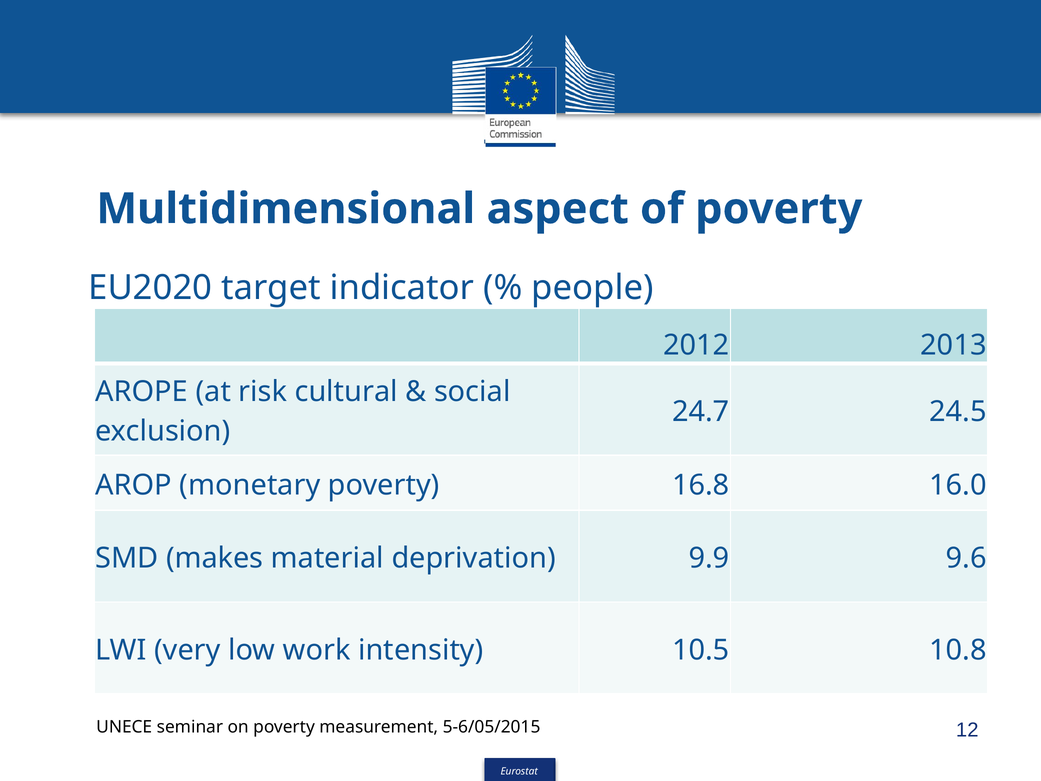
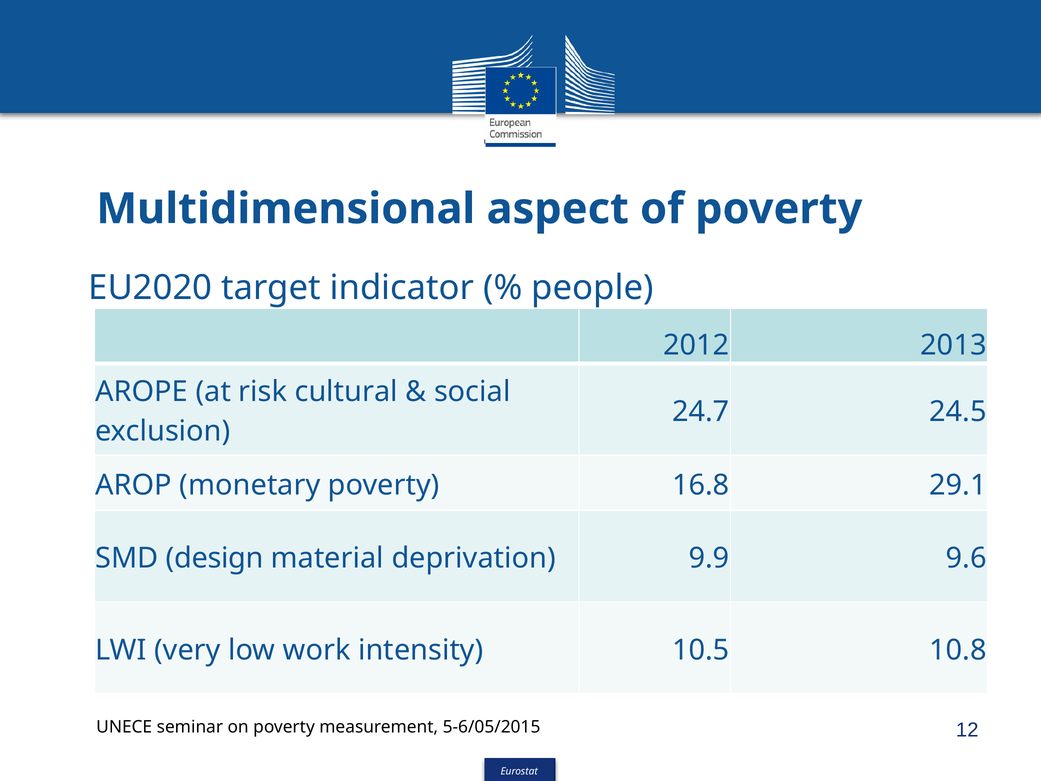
16.0: 16.0 -> 29.1 (958, 485)
makes: makes -> design (215, 558)
